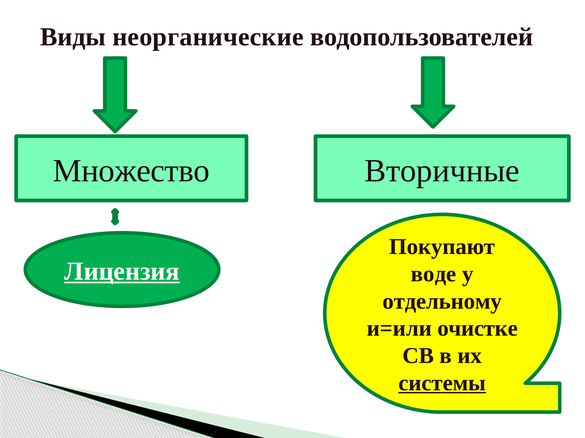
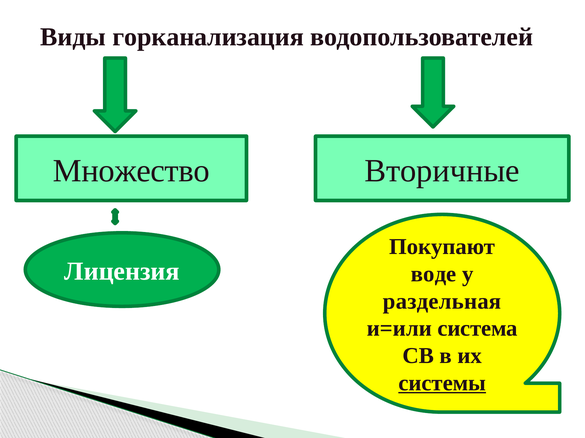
неорганические: неорганические -> горканализация (208, 37)
Лицензия underline: present -> none (122, 272)
отдельному: отдельному -> раздельная (442, 302)
очистке: очистке -> система (478, 329)
